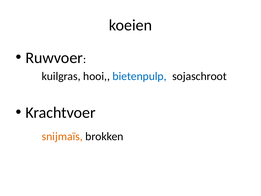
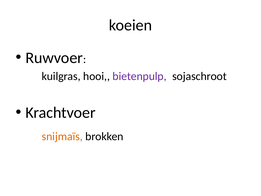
bietenpulp colour: blue -> purple (140, 76)
